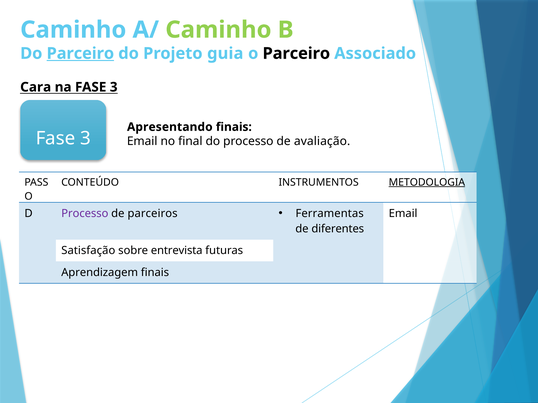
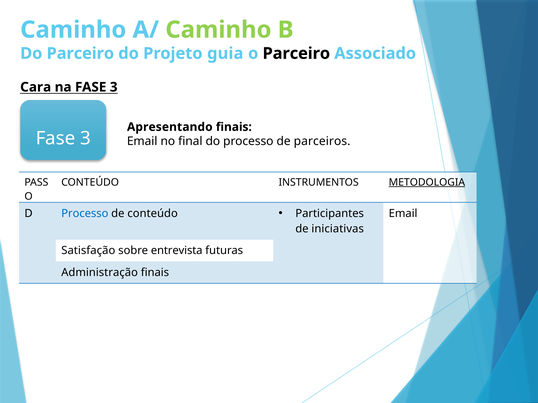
Parceiro underline: present -> none (80, 54)
avaliação: avaliação -> parceiros (322, 141)
Processo colour: purple -> blue (85, 214)
de parceiros: parceiros -> conteúdo (153, 214)
Ferramentas: Ferramentas -> Participantes (330, 214)
diferentes: diferentes -> iniciativas (338, 229)
Aprendizagem: Aprendizagem -> Administração (100, 273)
